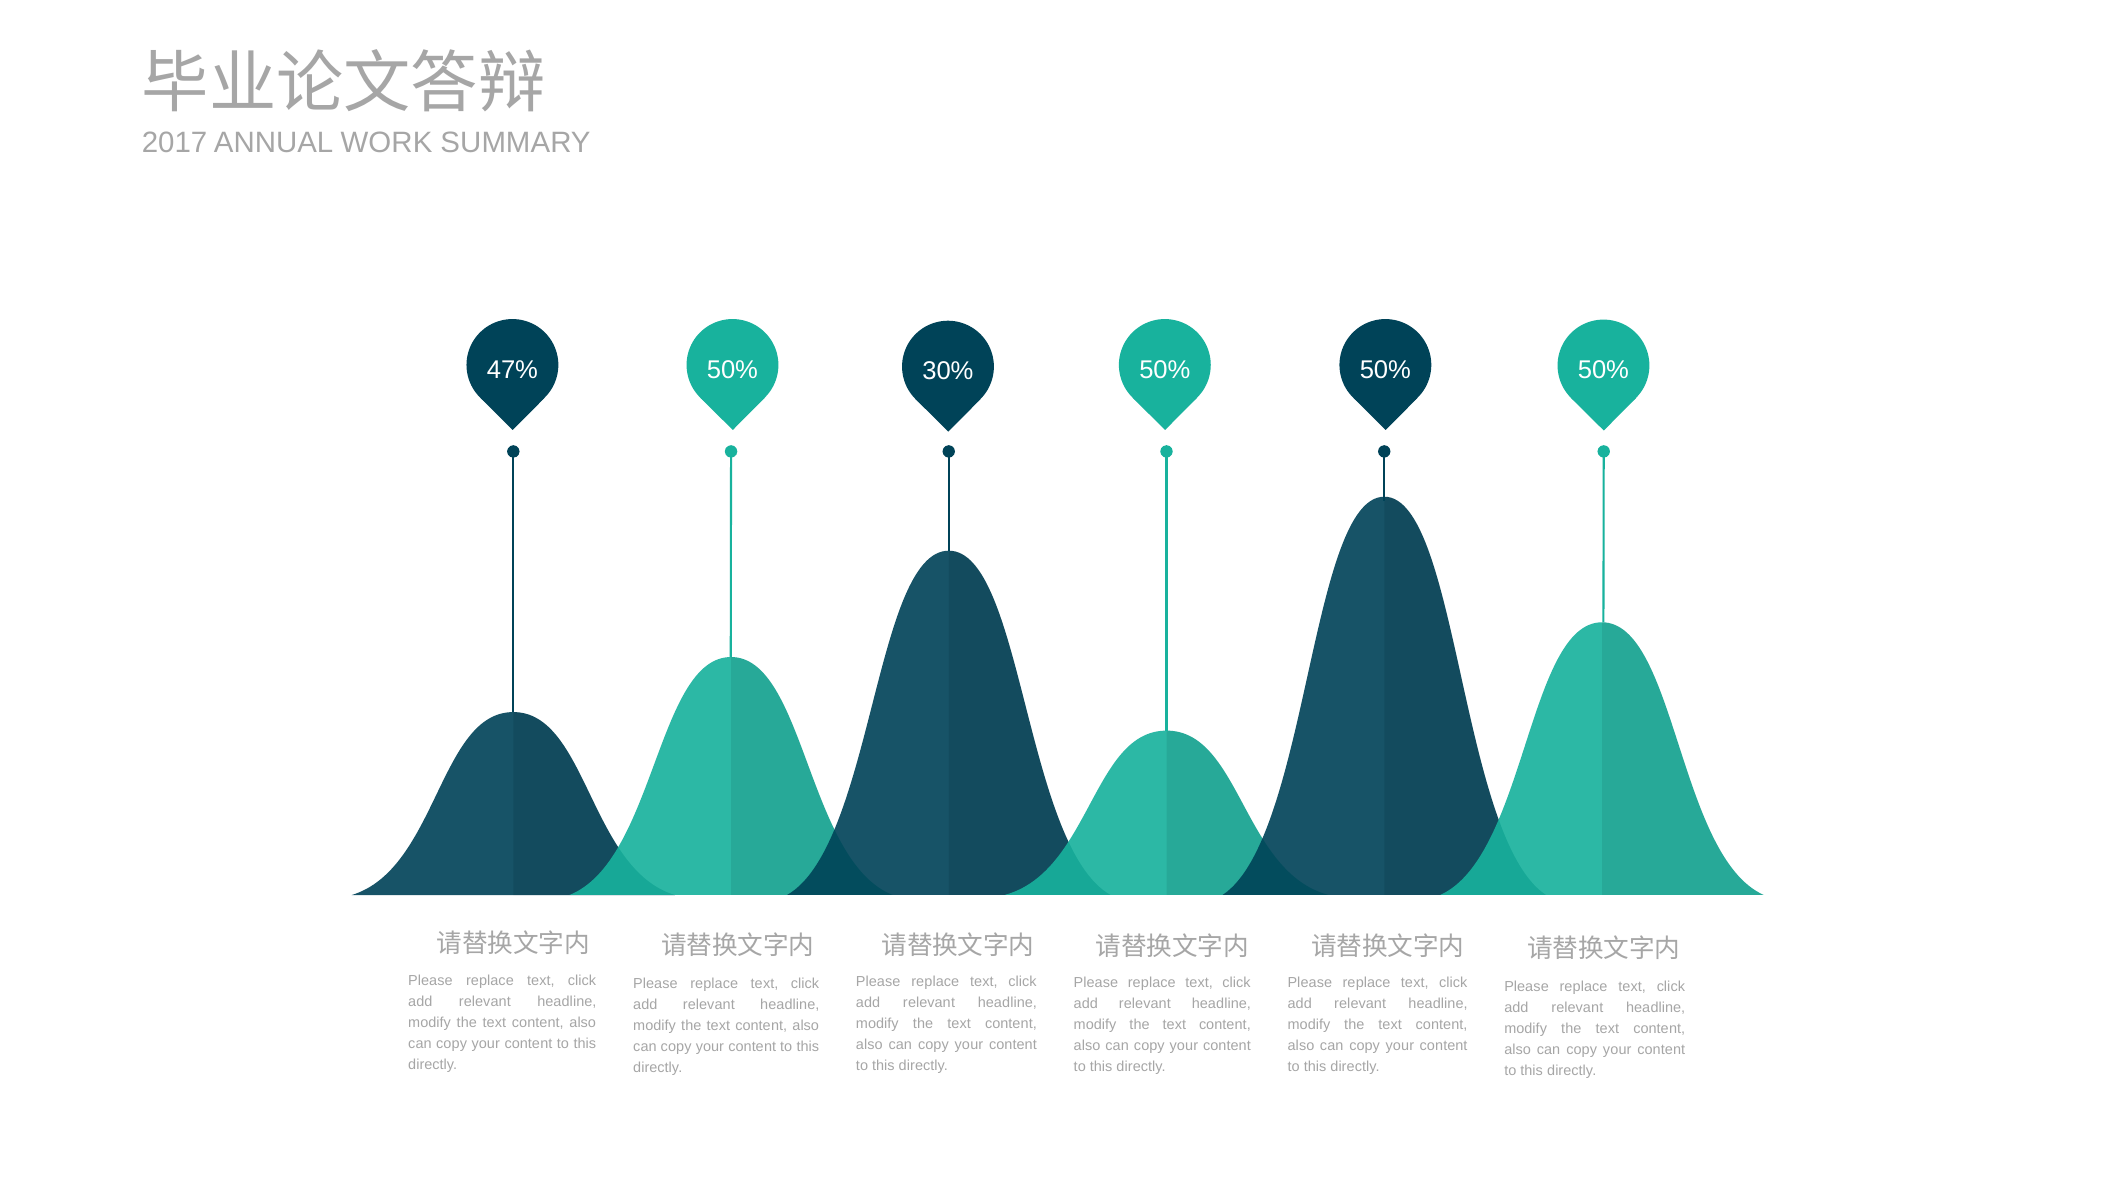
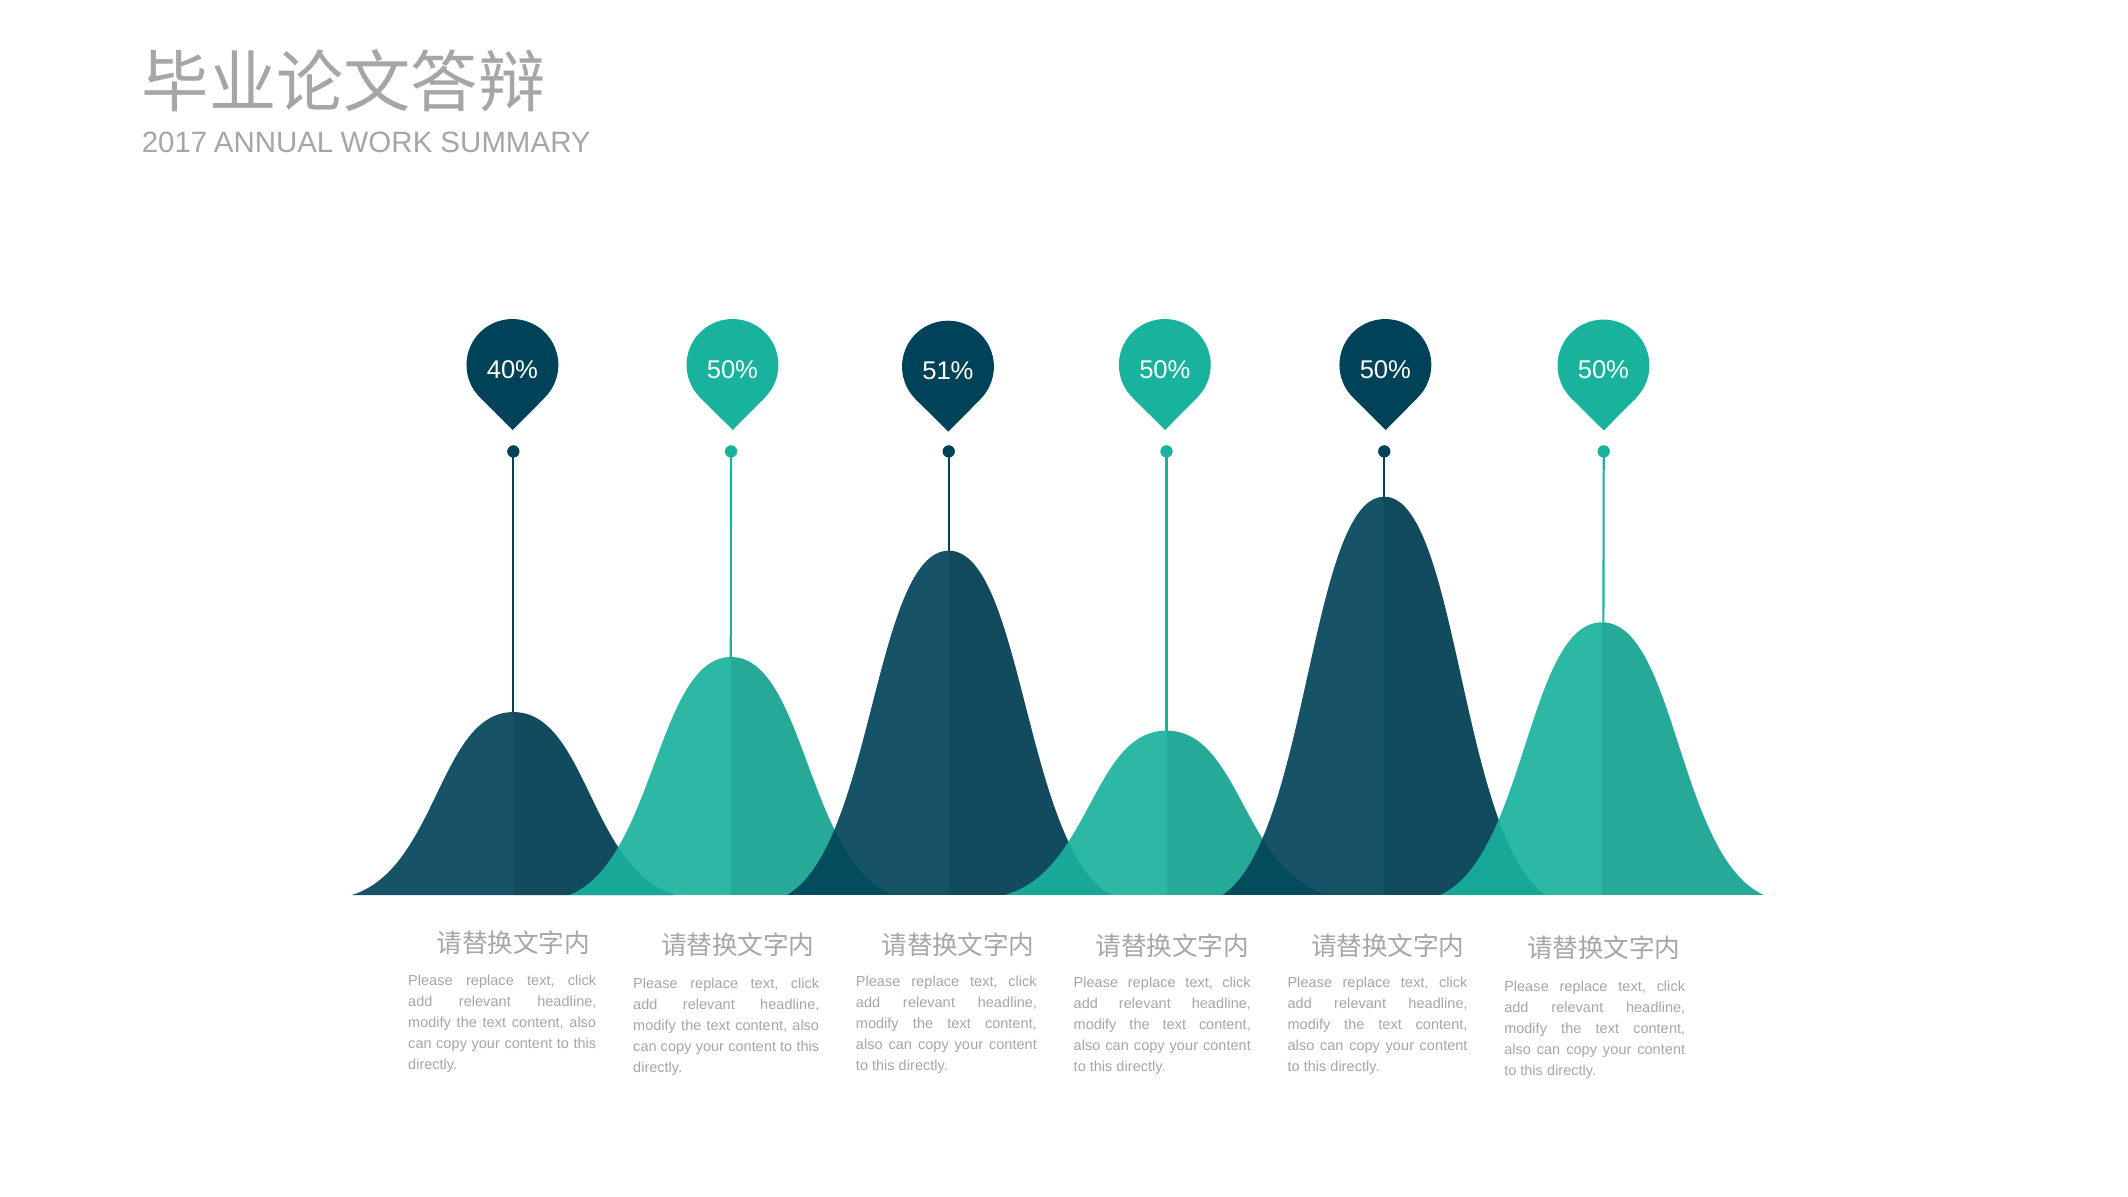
47%: 47% -> 40% (512, 370)
30%: 30% -> 51% (948, 371)
